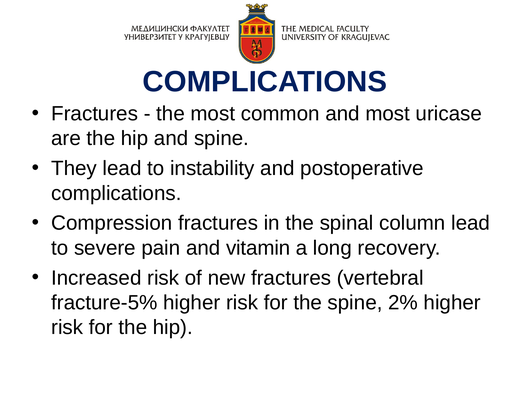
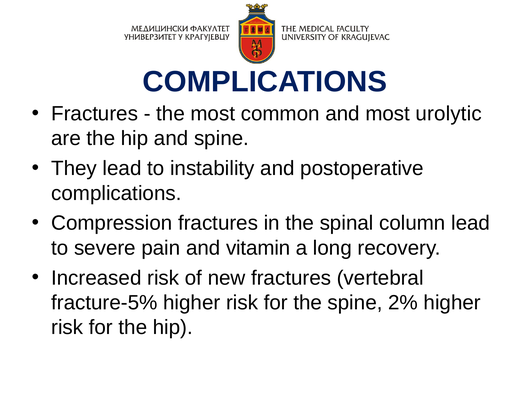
uricase: uricase -> urolytic (449, 114)
